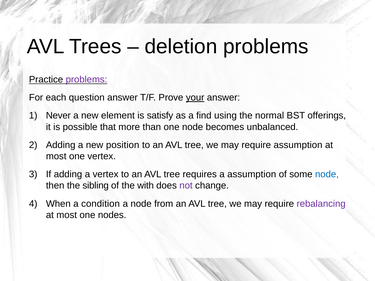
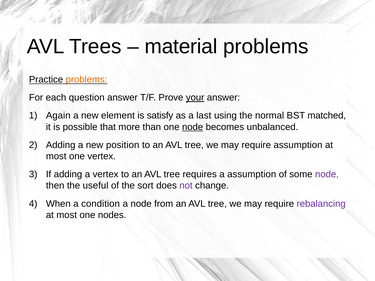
deletion: deletion -> material (181, 47)
problems colour: purple -> orange (86, 80)
Never: Never -> Again (58, 116)
find: find -> last (204, 116)
offerings: offerings -> matched (327, 116)
node underline: none -> present (193, 127)
node colour: blue -> purple (327, 174)
sibling: sibling -> useful (96, 186)
with: with -> sort (145, 186)
